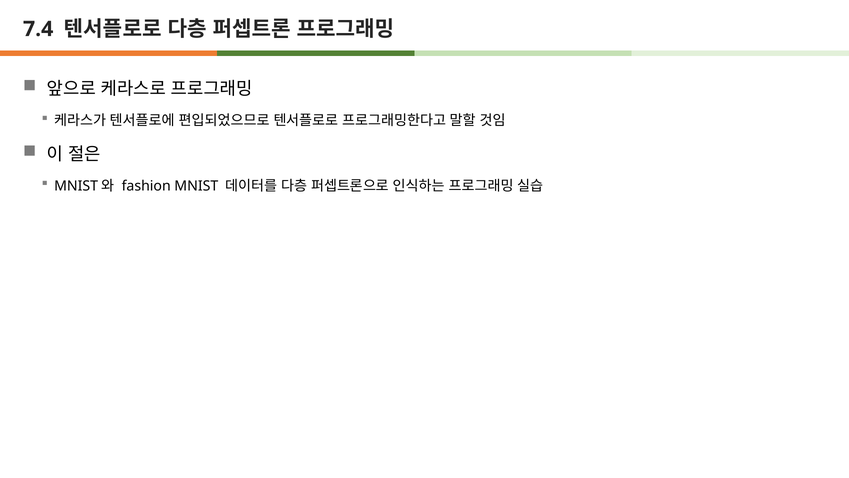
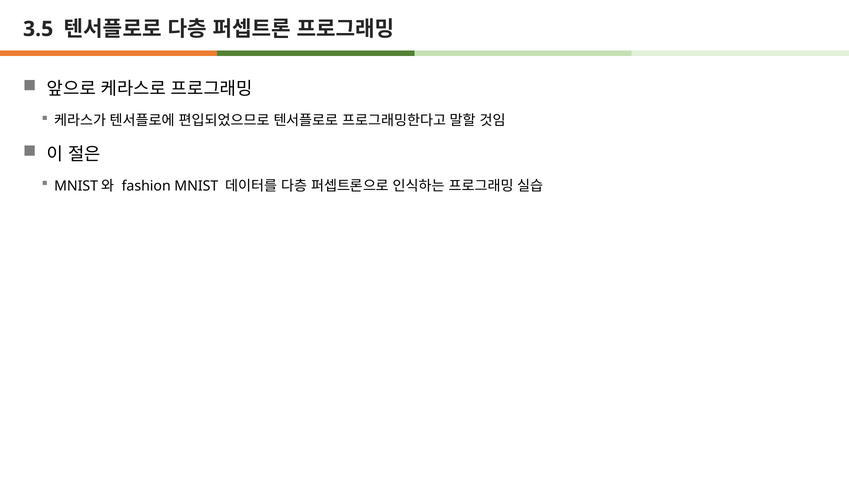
7.4: 7.4 -> 3.5 (38, 29)
